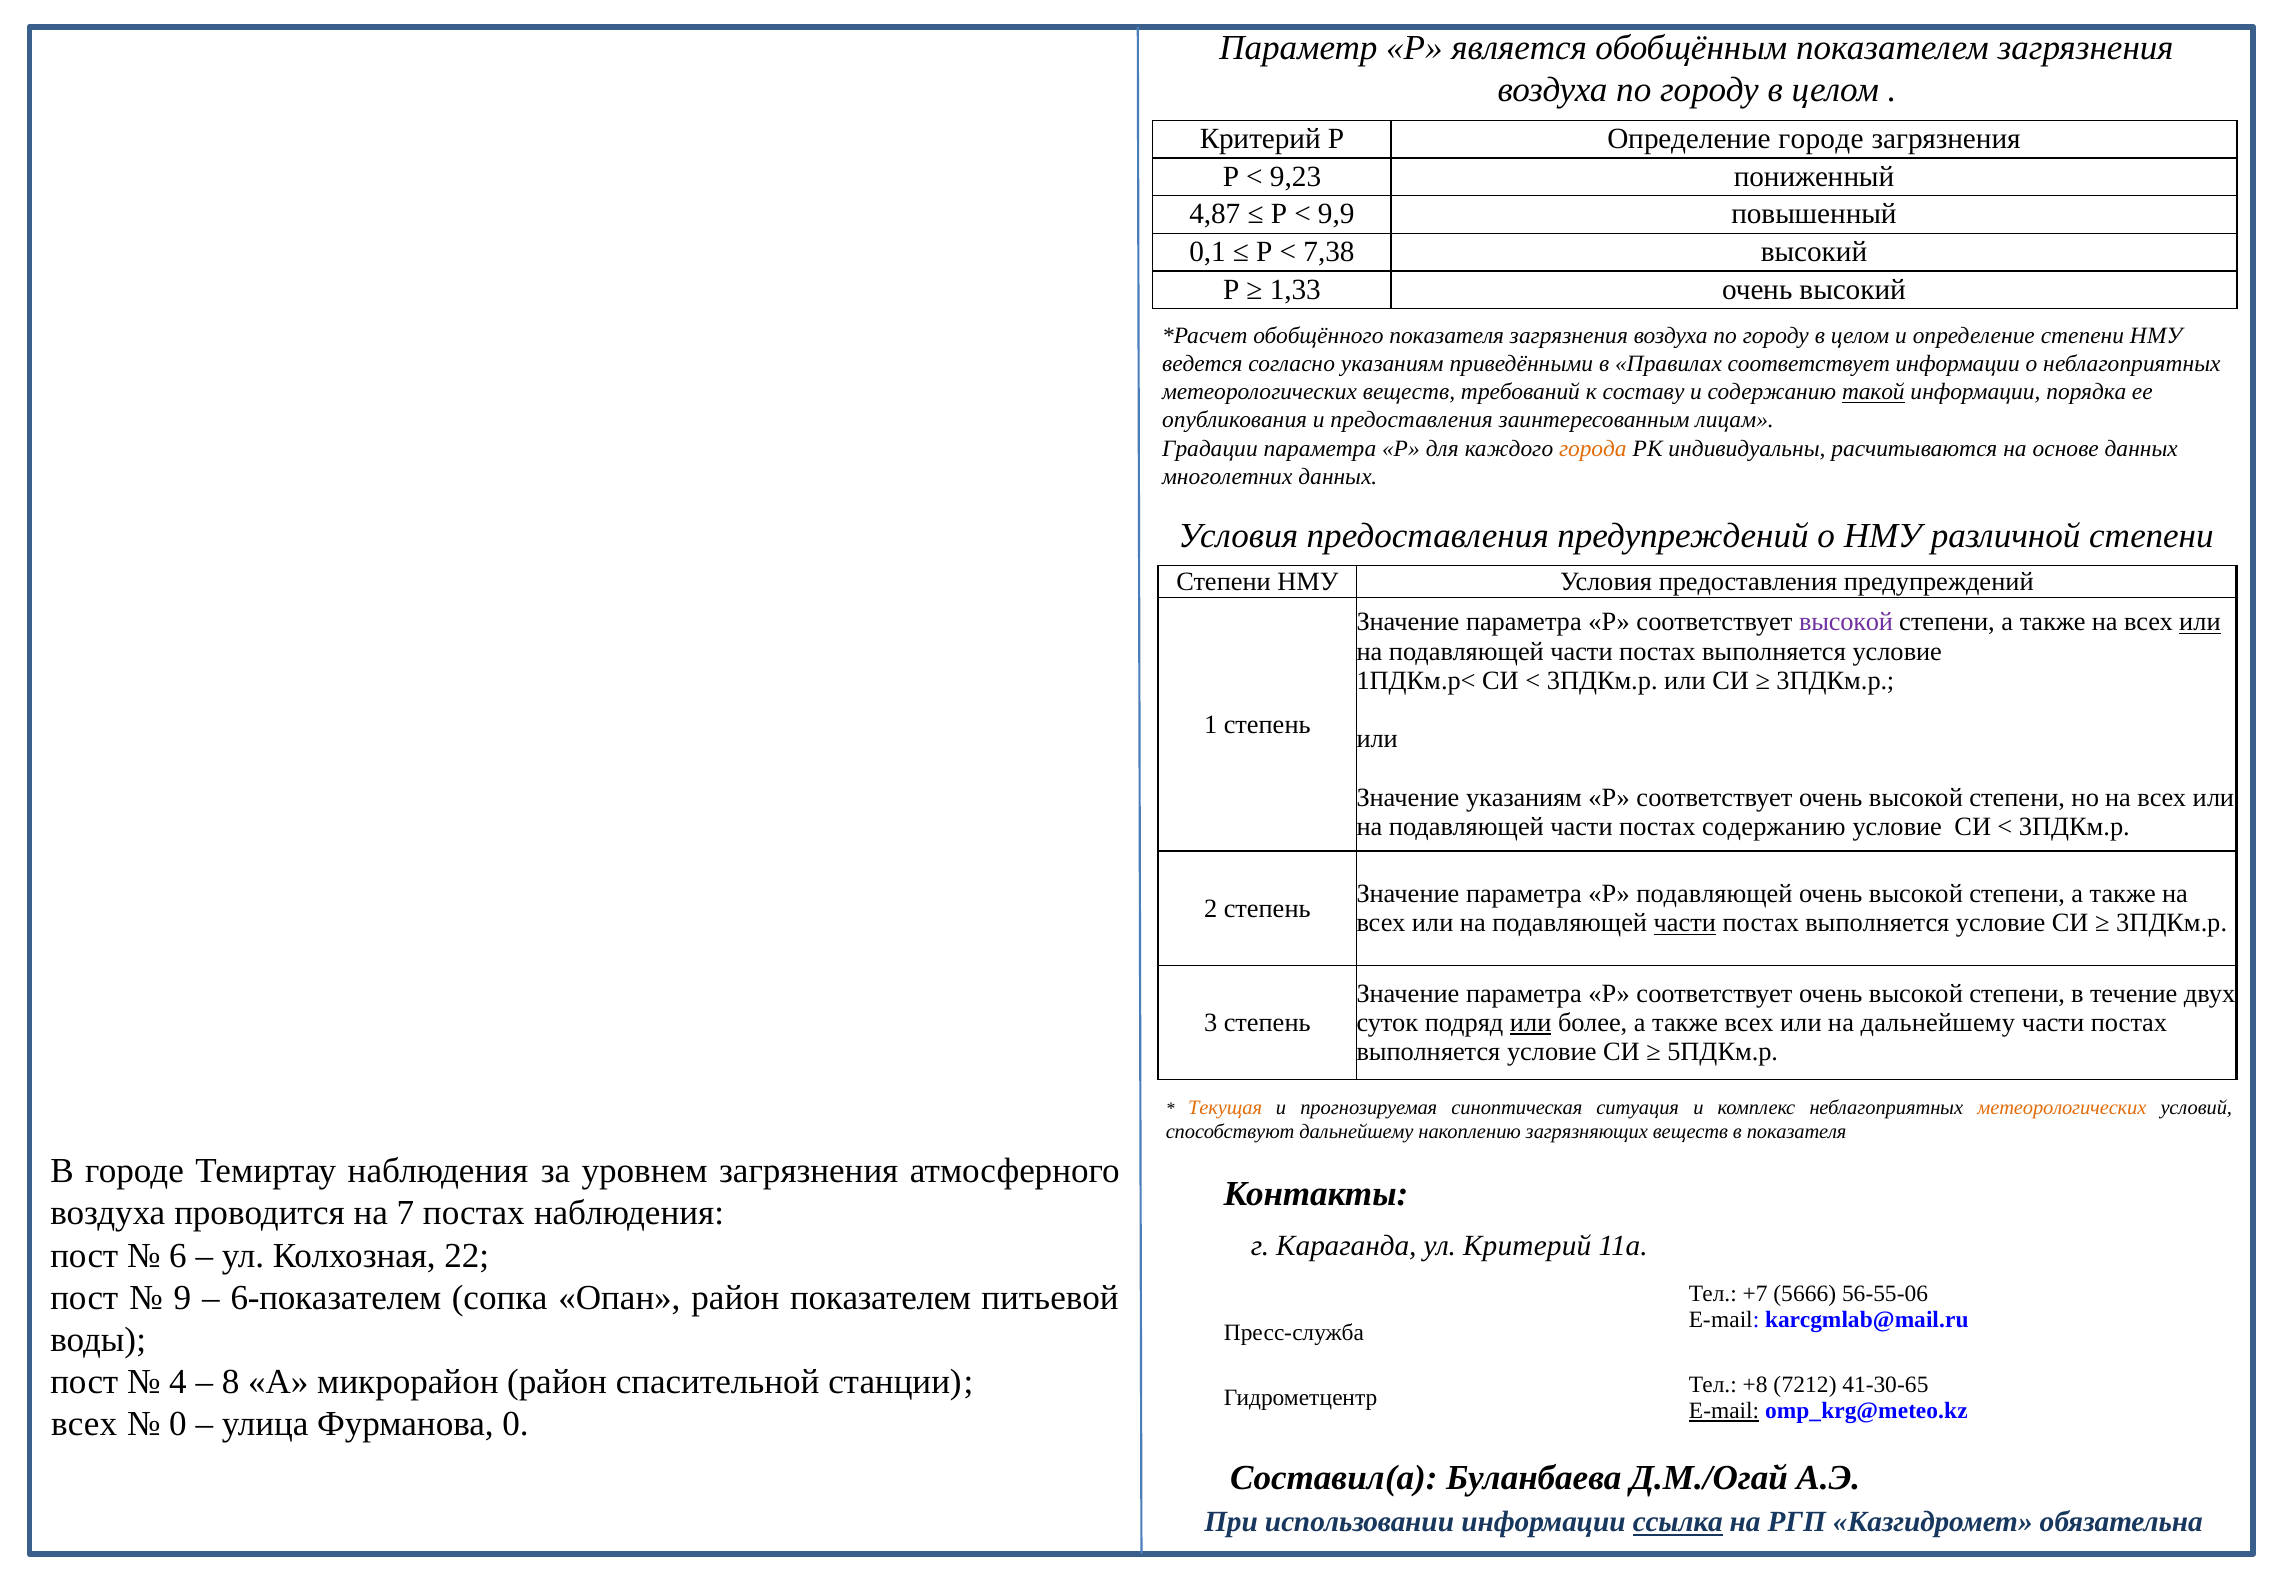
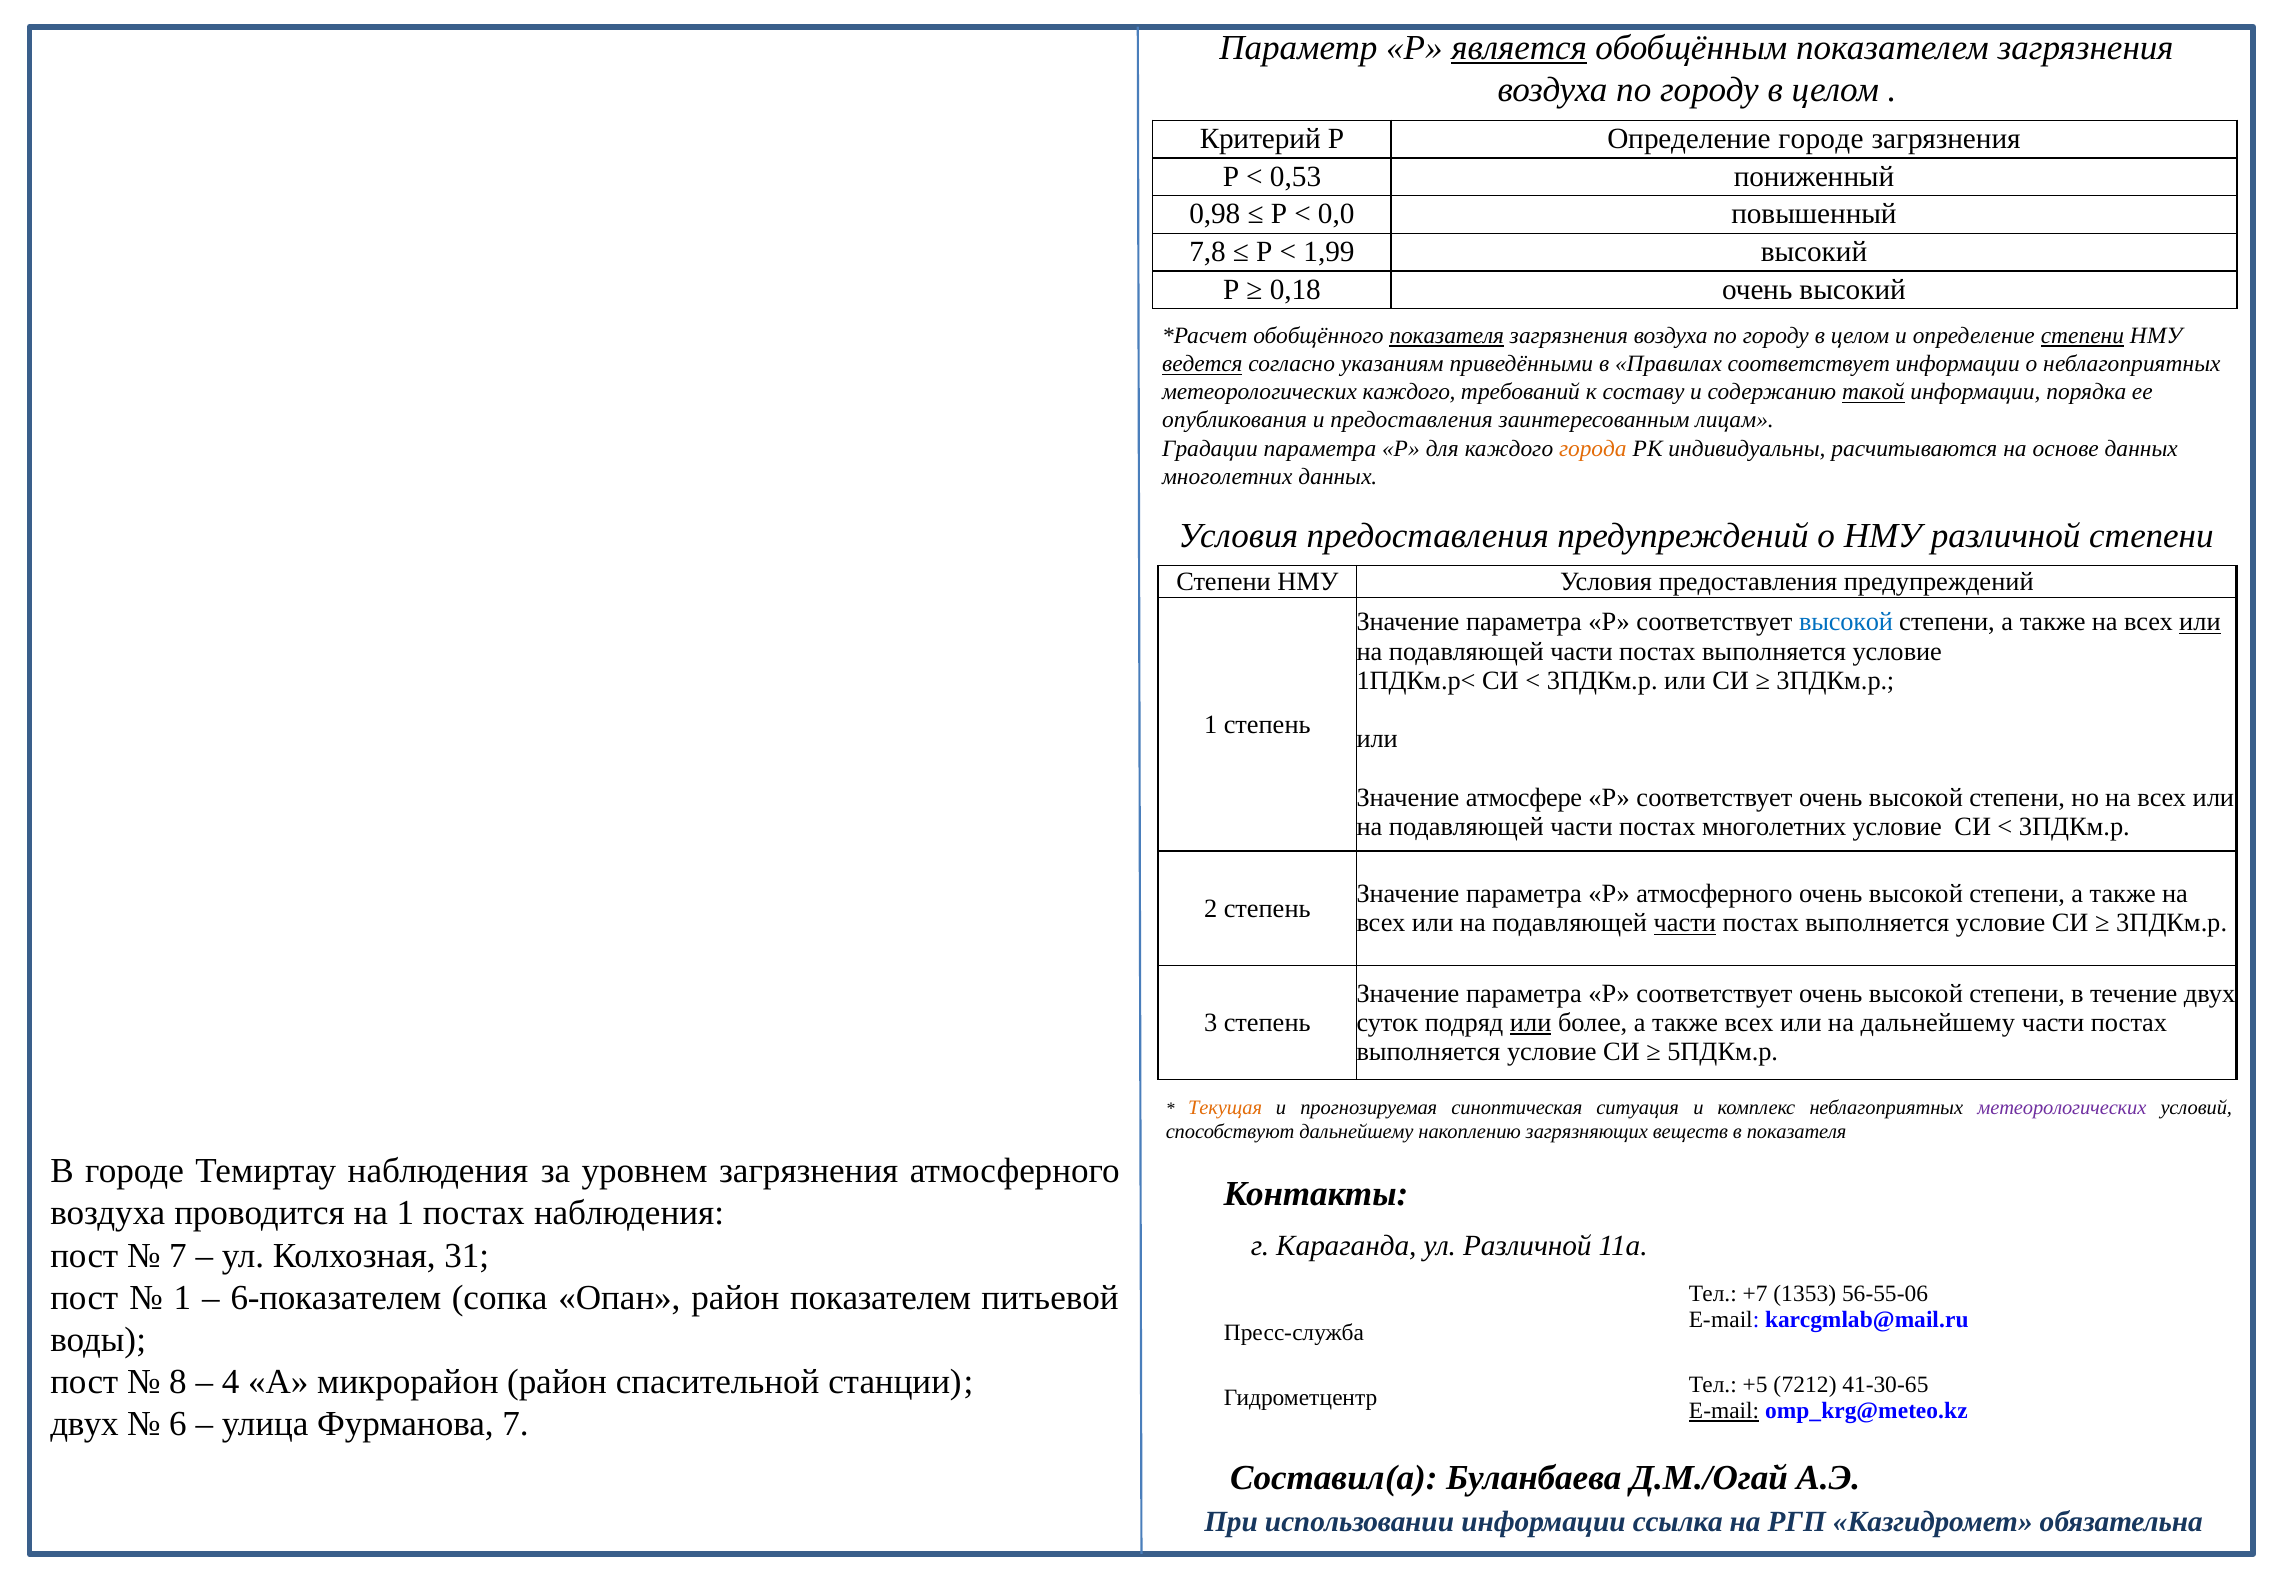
является underline: none -> present (1519, 48)
9,23: 9,23 -> 0,53 (1296, 177)
4,87: 4,87 -> 0,98 (1215, 214)
9,9: 9,9 -> 0,0 (1336, 214)
0,1: 0,1 -> 7,8 (1208, 252)
7,38: 7,38 -> 1,99 (1329, 252)
1,33: 1,33 -> 0,18 (1295, 290)
показателя underline: none -> present (1447, 336)
степени underline: none -> present (2082, 336)
ведется underline: none -> present (1202, 364)
метеорологических веществ: веществ -> каждого (1409, 392)
высокой colour: purple -> blue (1846, 622)
Значение указаниям: указаниям -> атмосфере (1524, 797)
постах содержанию: содержанию -> многолетних (1774, 826)
Р подавляющей: подавляющей -> атмосферного (1714, 894)
метеорологических colour: orange -> purple (2062, 1107)
на 7: 7 -> 1 (405, 1213)
ул Критерий: Критерий -> Различной (1527, 1245)
6: 6 -> 7 (178, 1255)
22: 22 -> 31 (467, 1255)
9: 9 -> 1 (182, 1297)
5666: 5666 -> 1353 (1805, 1293)
4: 4 -> 8 (178, 1382)
8: 8 -> 4 (231, 1382)
+8: +8 -> +5 (1755, 1385)
всех: всех -> двух (84, 1424)
0: 0 -> 6 (178, 1424)
Фурманова 0: 0 -> 7 (516, 1424)
ссылка underline: present -> none (1678, 1522)
